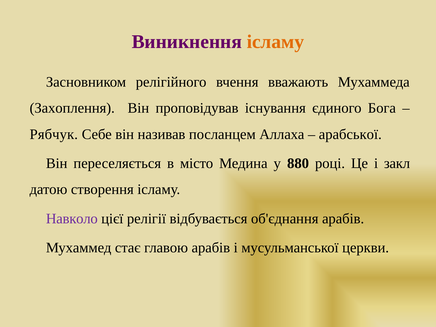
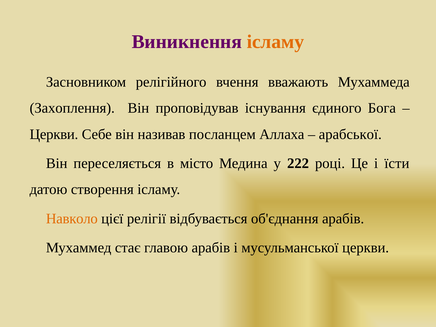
Рябчук: Рябчук -> Церкви (54, 134)
880: 880 -> 222 (298, 163)
закл: закл -> їсти (397, 163)
Навколо colour: purple -> orange (72, 219)
